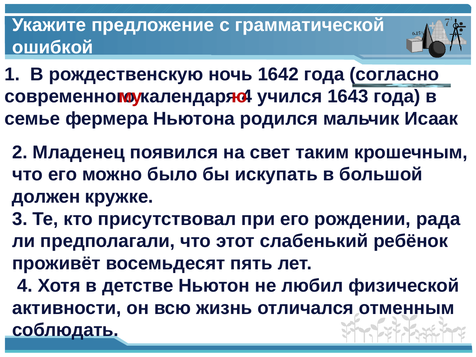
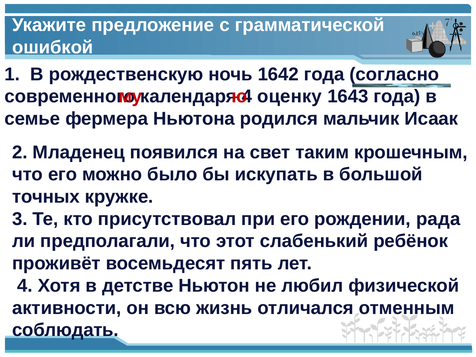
учился: учился -> оценку (290, 96)
должен: должен -> точных (46, 197)
